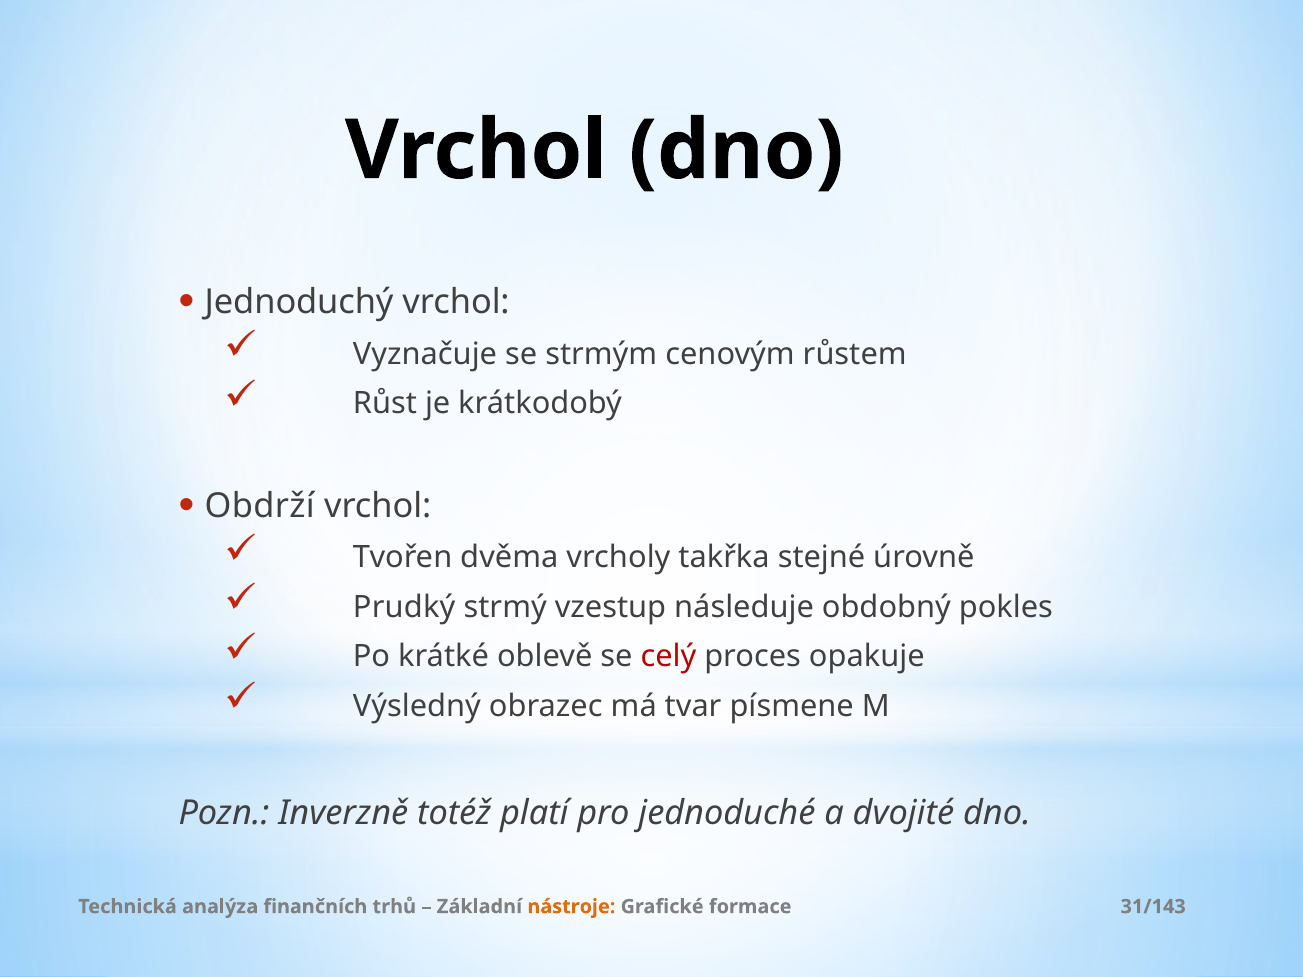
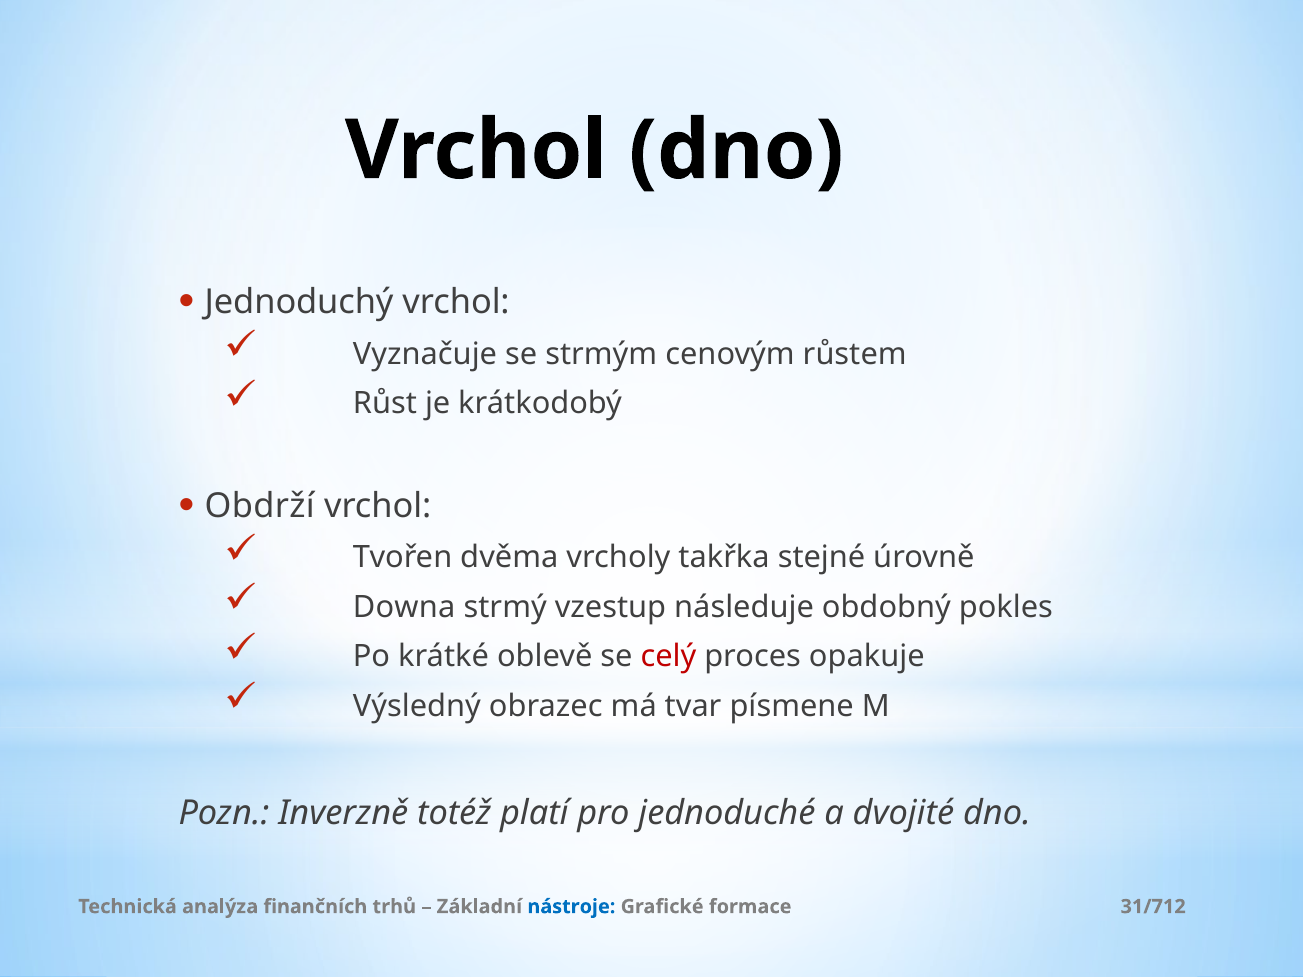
Prudký: Prudký -> Downa (404, 607)
nástroje colour: orange -> blue (571, 907)
31/143: 31/143 -> 31/712 (1153, 907)
